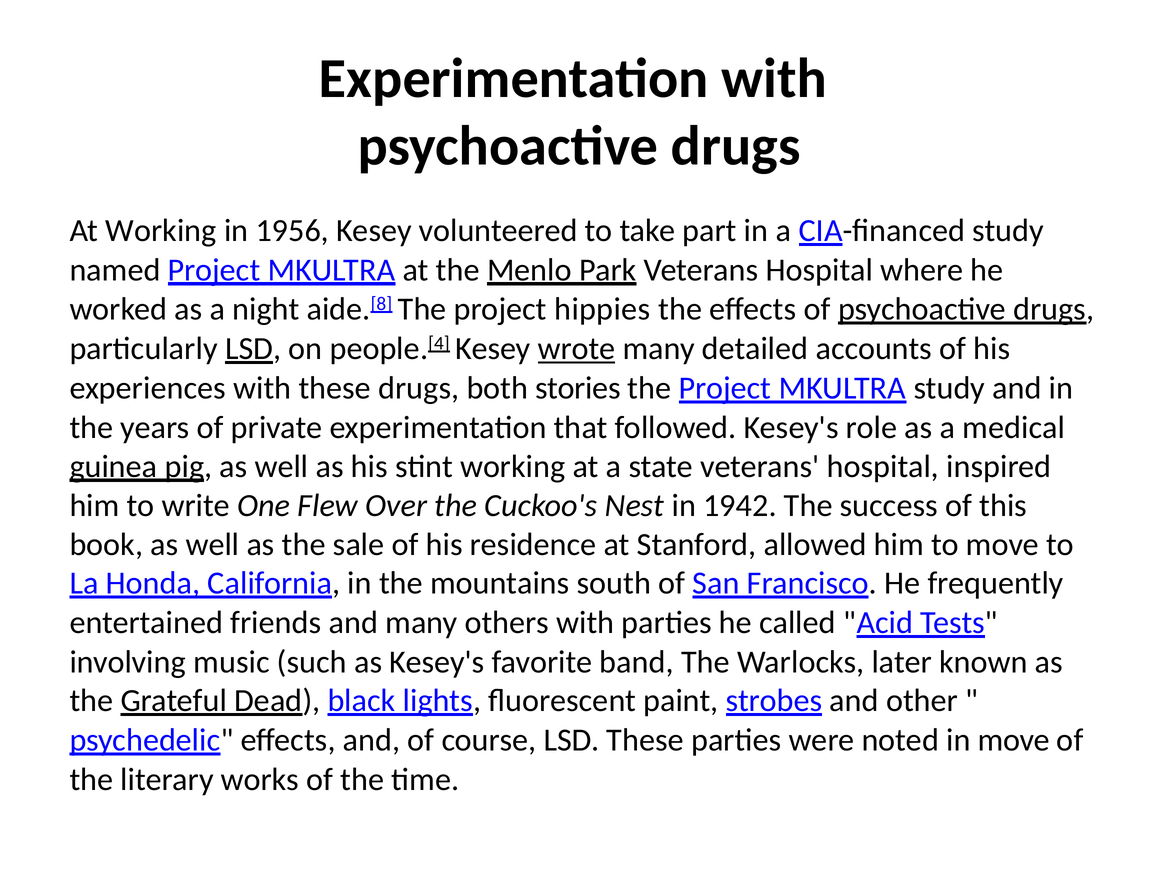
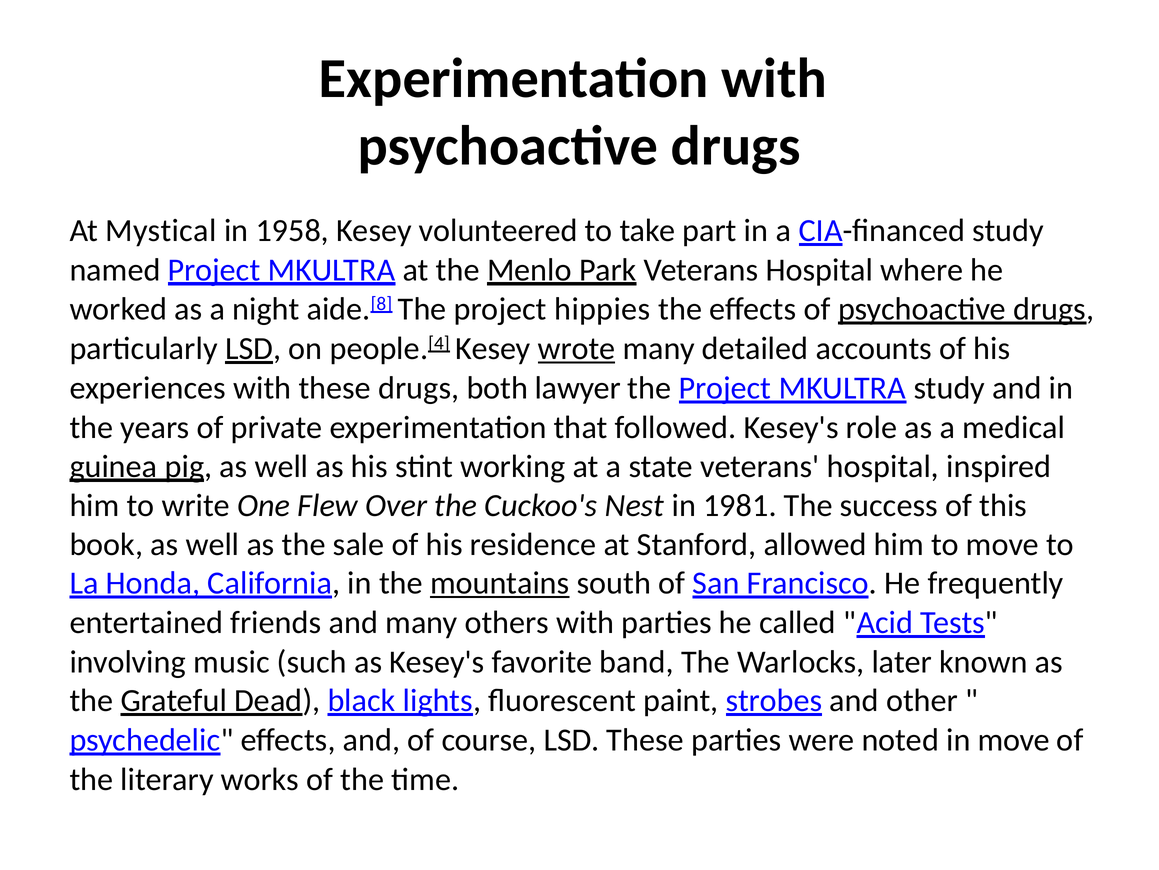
At Working: Working -> Mystical (161, 230)
1956: 1956 -> 1958 (292, 230)
stories: stories -> lawyer (578, 388)
1942: 1942 -> 1981 (740, 505)
mountains underline: none -> present (500, 583)
